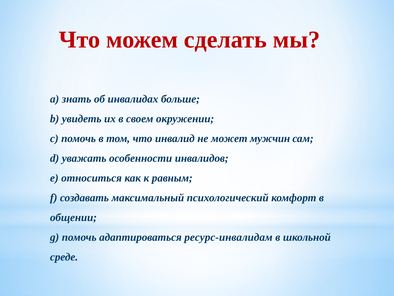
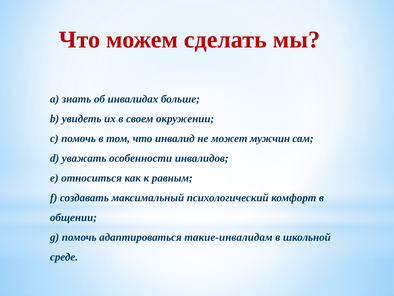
ресурс-инвалидам: ресурс-инвалидам -> такие-инвалидам (228, 237)
